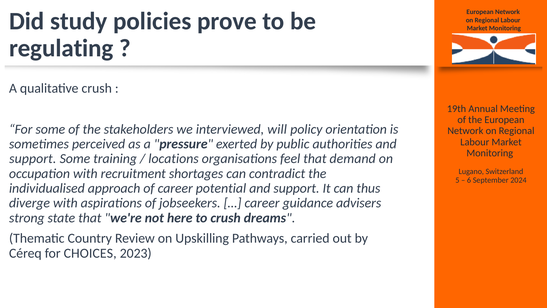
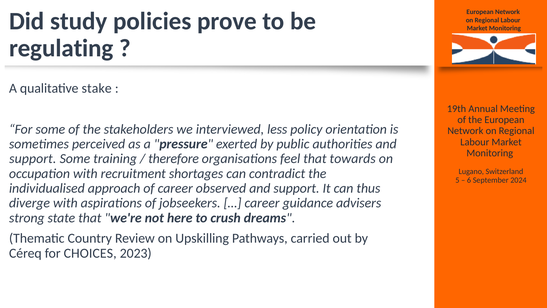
qualitative crush: crush -> stake (97, 88)
will: will -> less (277, 129)
locations: locations -> therefore (174, 159)
demand: demand -> towards (353, 159)
potential: potential -> observed (221, 188)
